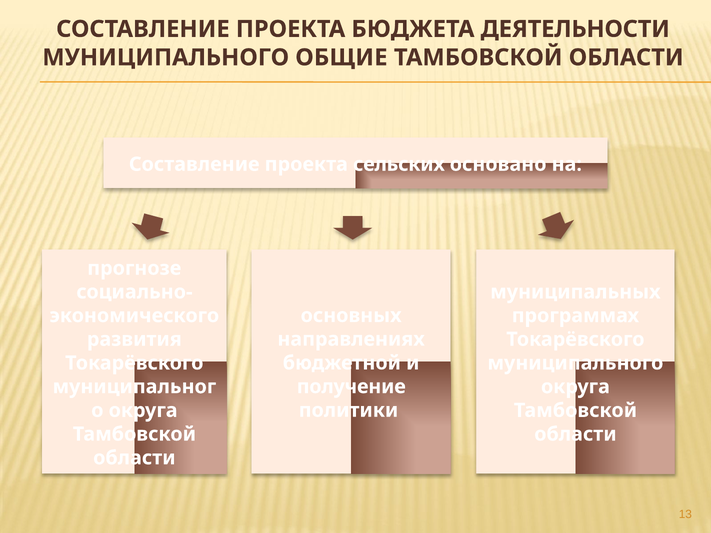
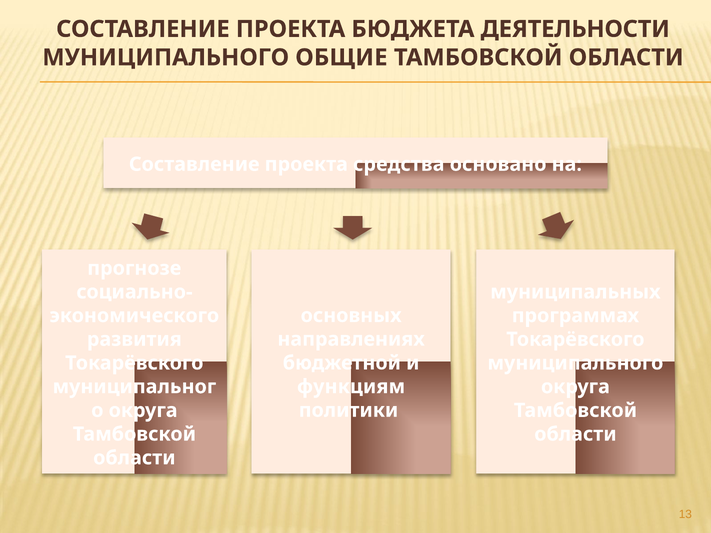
сельских: сельских -> средства (399, 164)
получение: получение -> функциям (351, 387)
